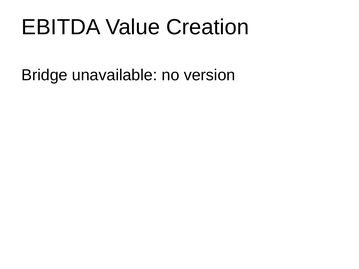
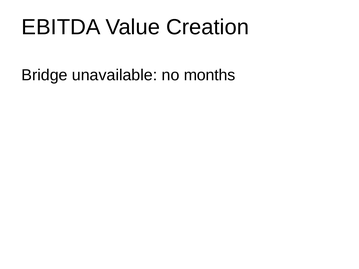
version: version -> months (210, 75)
